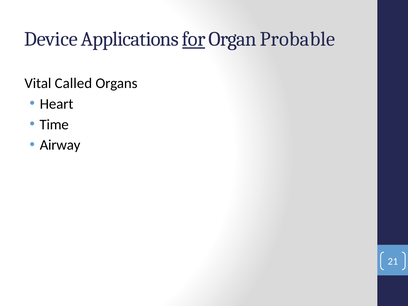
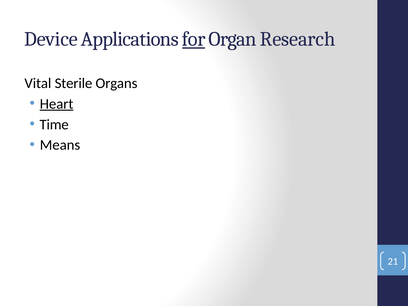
Probable: Probable -> Research (298, 39)
Called: Called -> Sterile (73, 83)
Heart underline: none -> present (57, 104)
Airway: Airway -> Means (60, 145)
